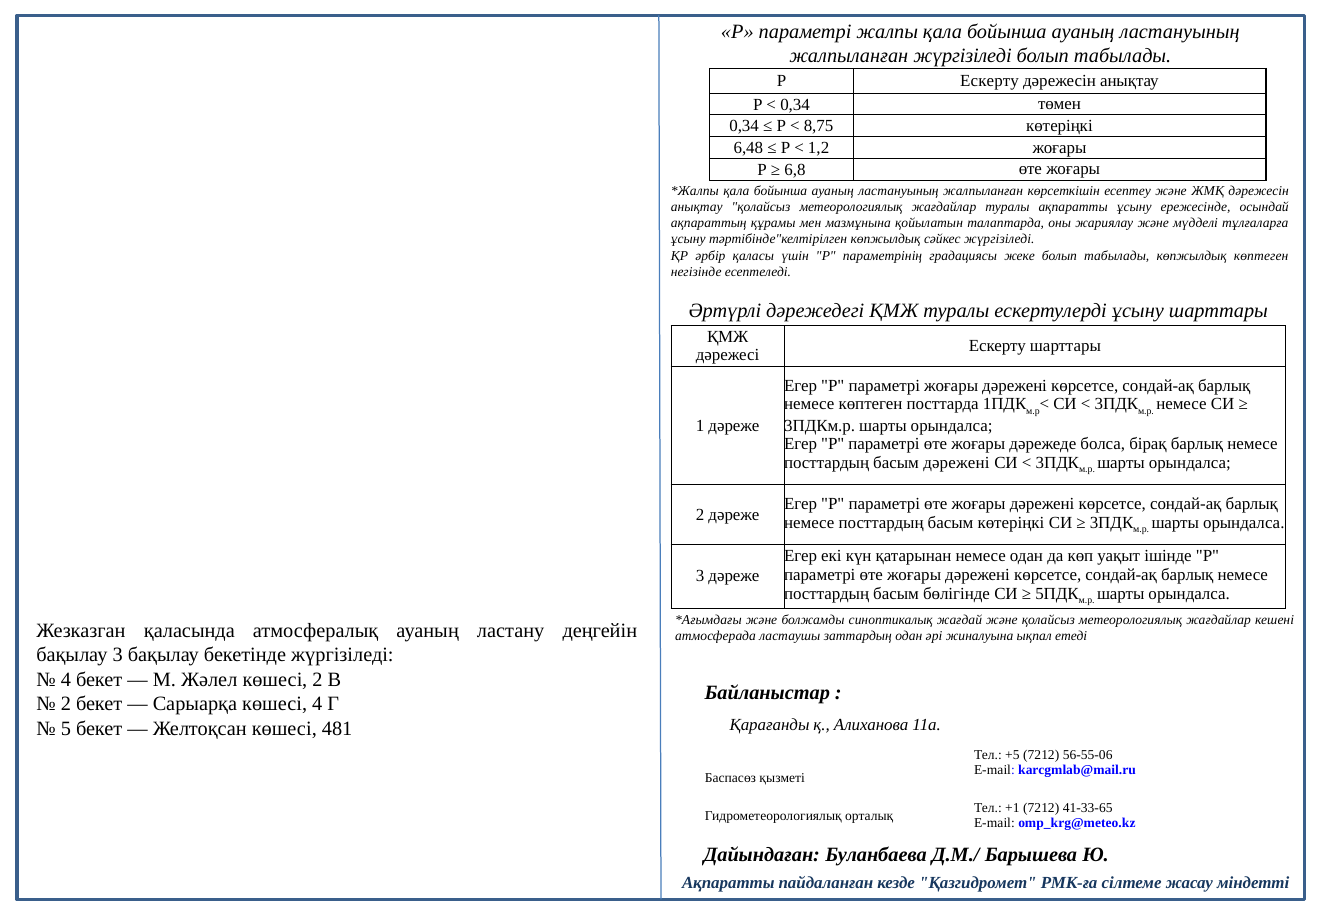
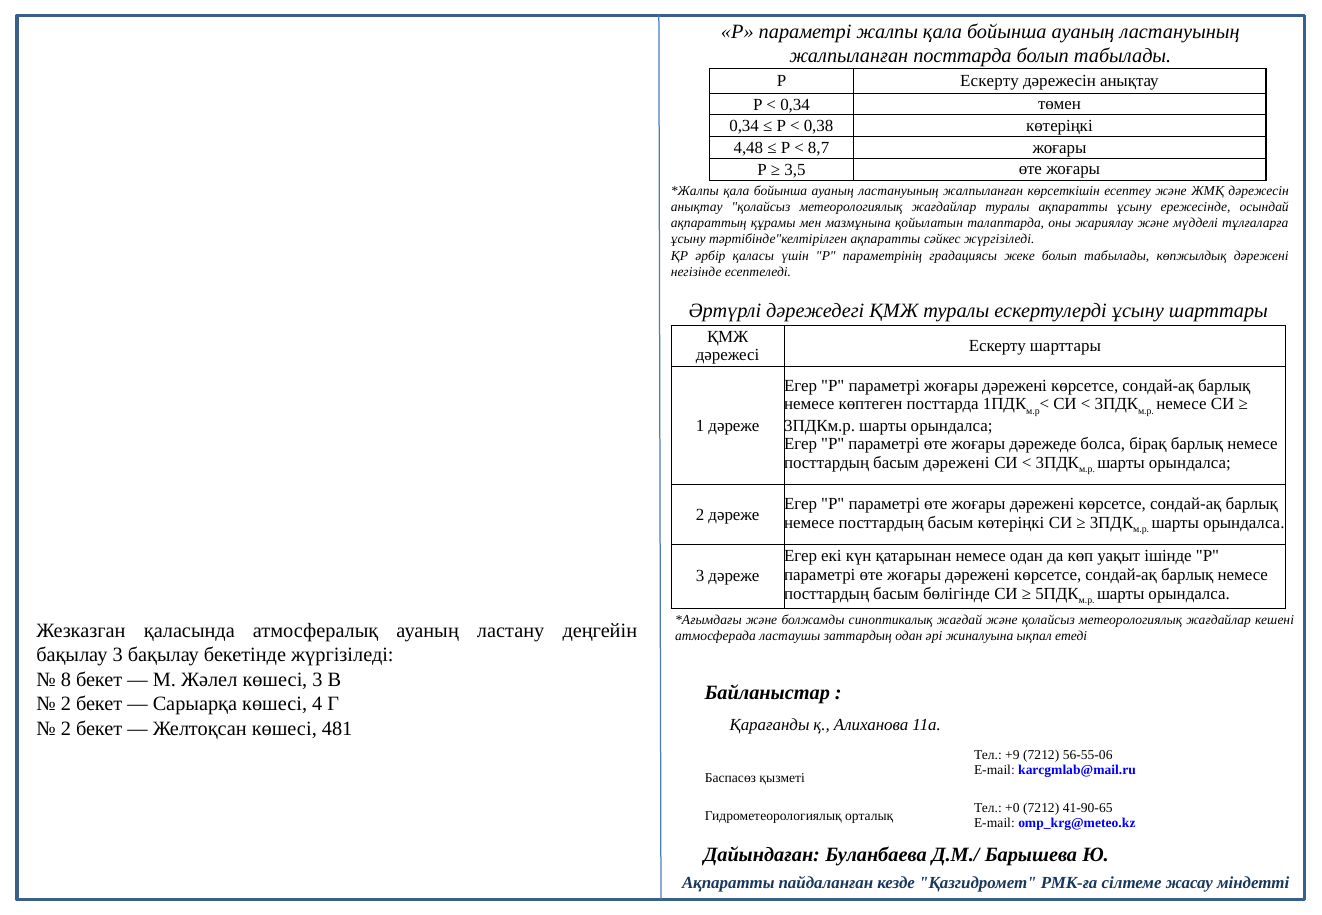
жалпыланған жүргізіледі: жүргізіледі -> посттарда (963, 56)
8,75: 8,75 -> 0,38 (819, 126)
6,48: 6,48 -> 4,48 (748, 148)
1,2: 1,2 -> 8,7 (819, 148)
6,8: 6,8 -> 3,5 (795, 170)
тәртібінде"келтірілген көпжылдық: көпжылдық -> ақпаратты (885, 239)
көпжылдық көптеген: көптеген -> дәрежені (1261, 256)
4: 4 -> 8 (66, 680)
көшесі 2: 2 -> 3 (317, 680)
5: 5 -> 2 (66, 729)
+5: +5 -> +9 (1012, 756)
+1: +1 -> +0 (1012, 808)
41-33-65: 41-33-65 -> 41-90-65 (1088, 808)
